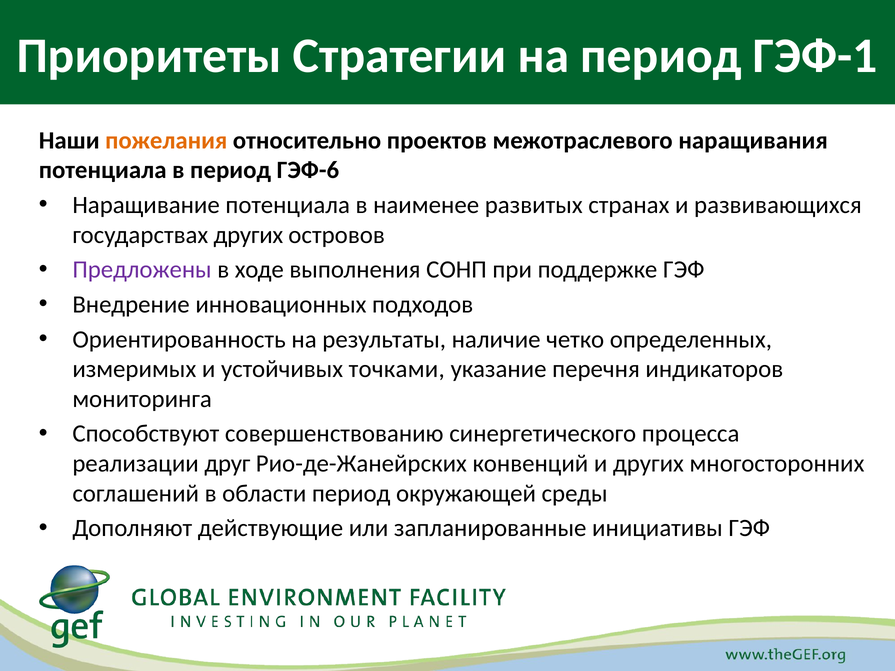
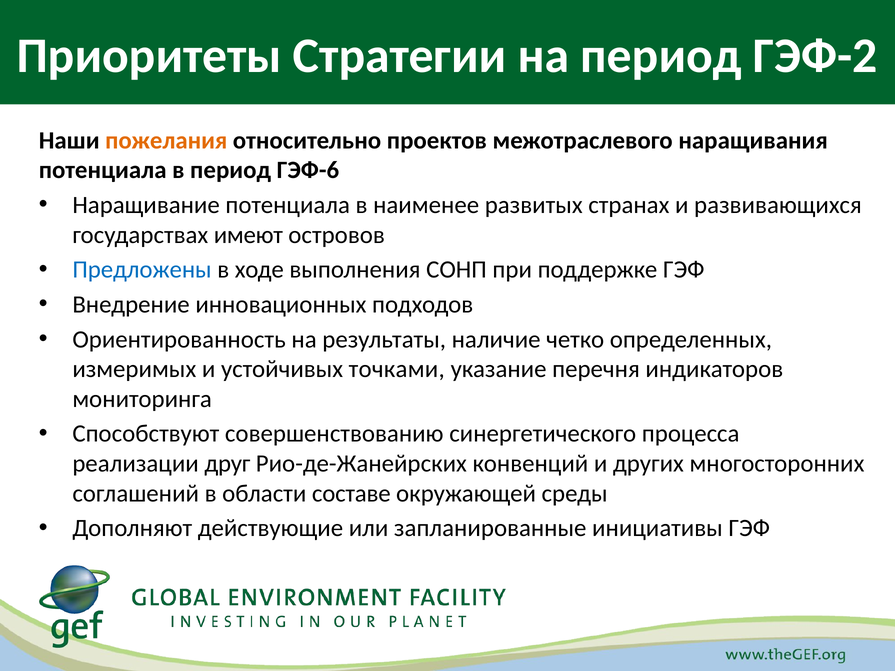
ГЭФ-1: ГЭФ-1 -> ГЭФ-2 (815, 56)
государствах других: других -> имеют (248, 235)
Предложены colour: purple -> blue (142, 270)
области период: период -> составе (351, 494)
